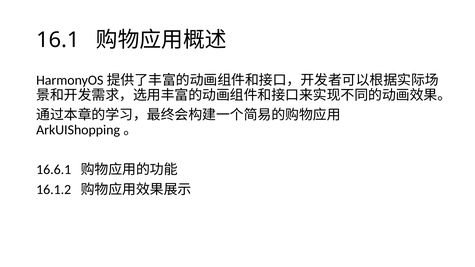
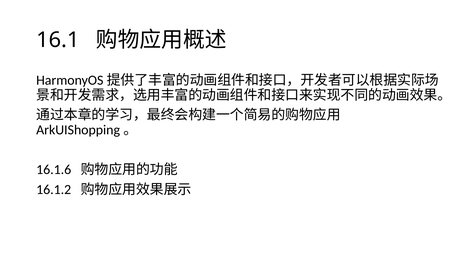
16.6.1: 16.6.1 -> 16.1.6 (54, 170)
